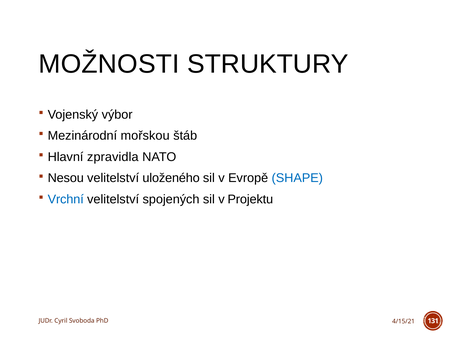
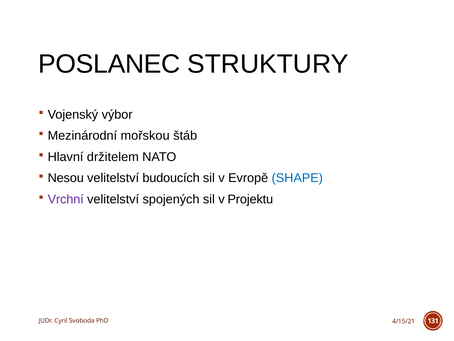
MOŽNOSTI: MOŽNOSTI -> POSLANEC (109, 64)
zpravidla: zpravidla -> držitelem (113, 157)
uloženého: uloženého -> budoucích (171, 178)
Vrchní colour: blue -> purple (66, 199)
